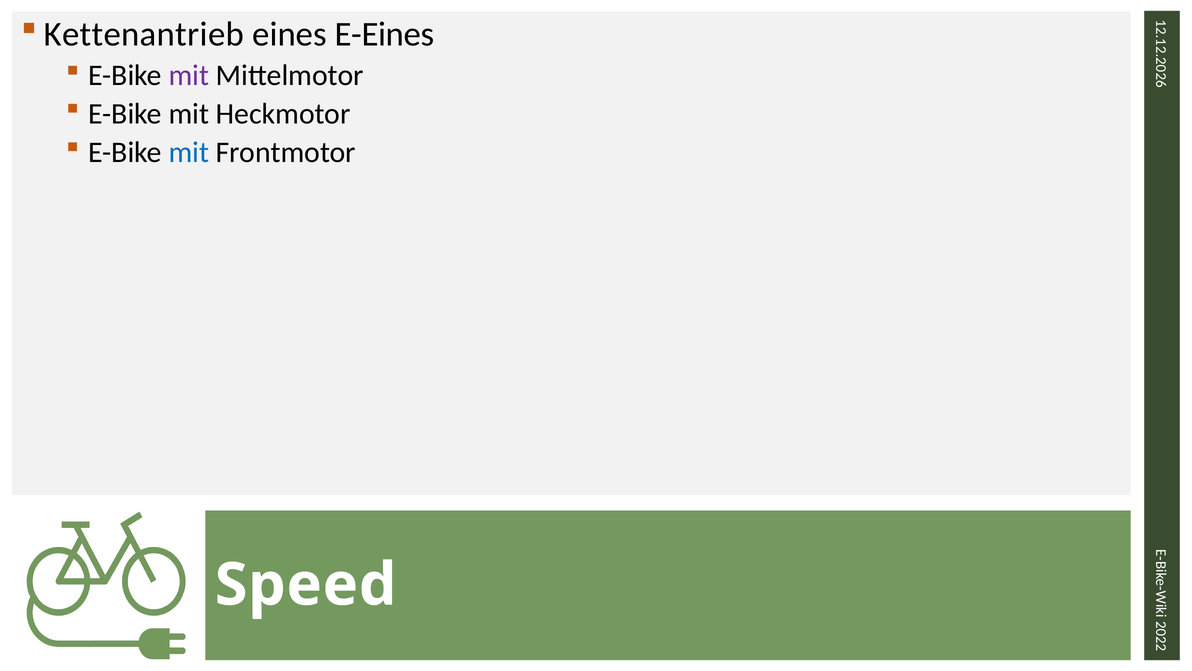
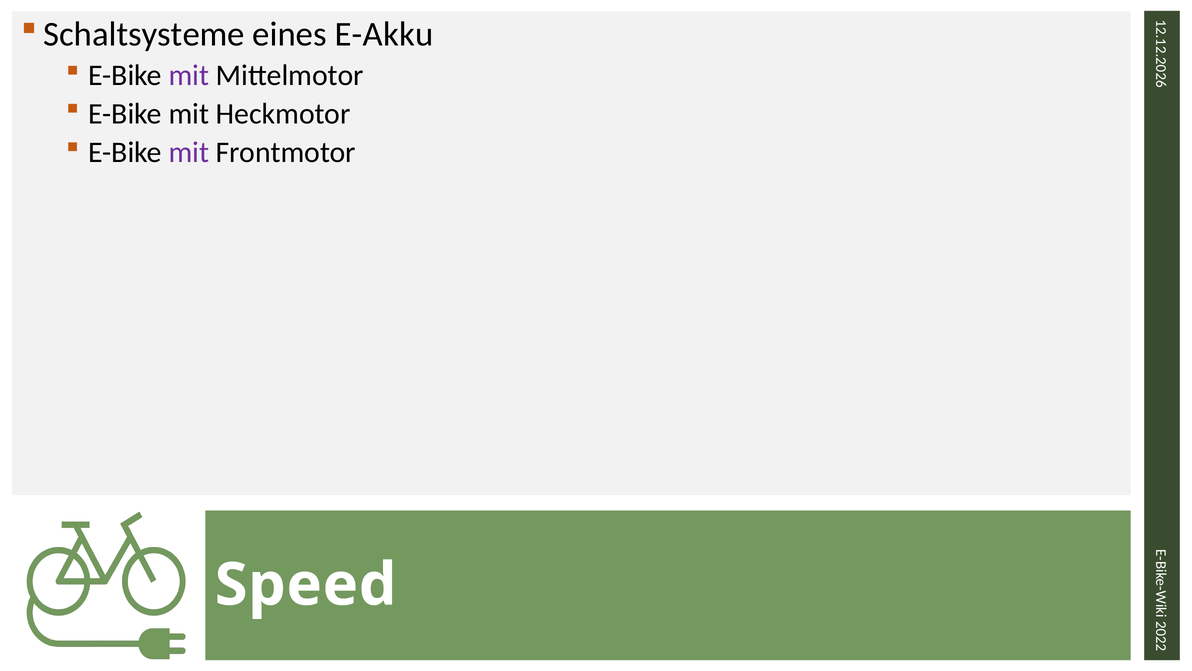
Kettenantrieb: Kettenantrieb -> Schaltsysteme (144, 34)
E-Eines: E-Eines -> E-Akku (384, 34)
mit colour: blue -> purple (189, 152)
